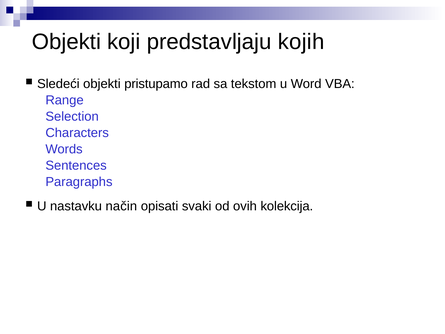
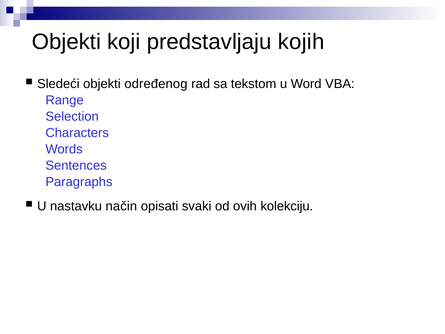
pristupamo: pristupamo -> određenog (156, 84)
kolekcija: kolekcija -> kolekciju (287, 206)
